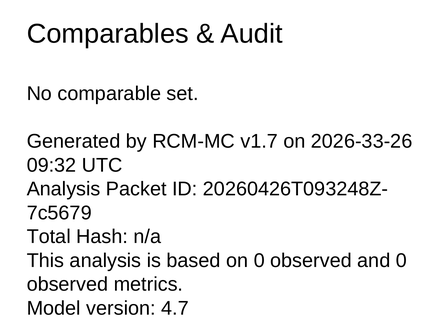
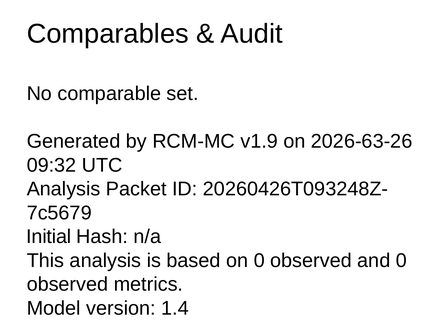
v1.7: v1.7 -> v1.9 (259, 141)
2026-33-26: 2026-33-26 -> 2026-63-26 (362, 141)
Total: Total -> Initial (49, 236)
4.7: 4.7 -> 1.4 (175, 308)
